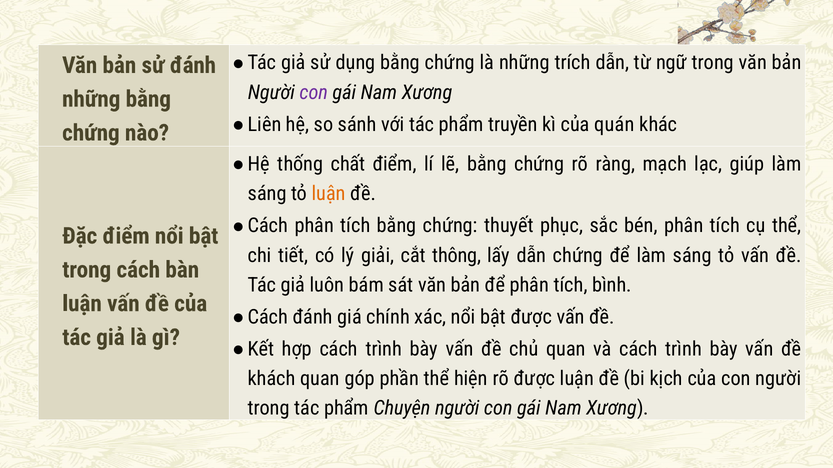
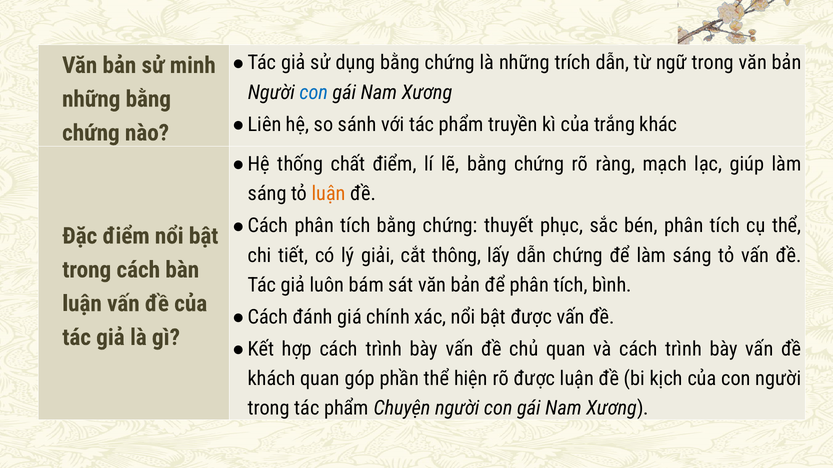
sử đánh: đánh -> minh (193, 65)
con colour: purple -> blue (314, 93)
quán: quán -> trắng (615, 125)
